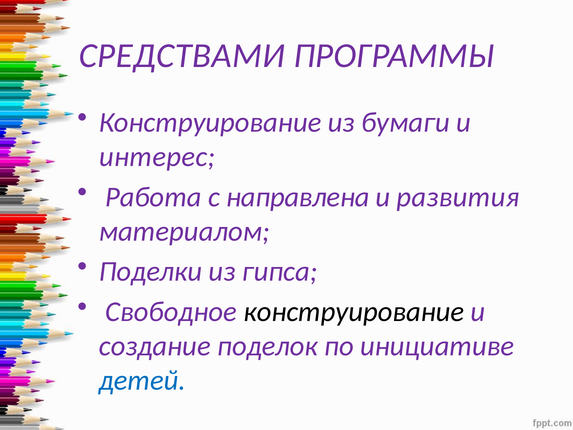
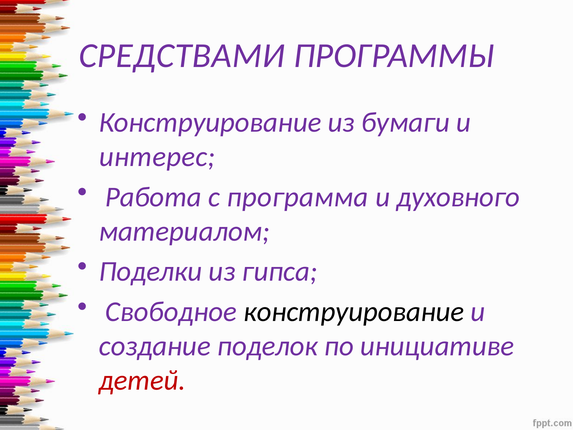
направлена: направлена -> программа (298, 197)
развития: развития -> духовного (458, 197)
детей colour: blue -> red (142, 380)
